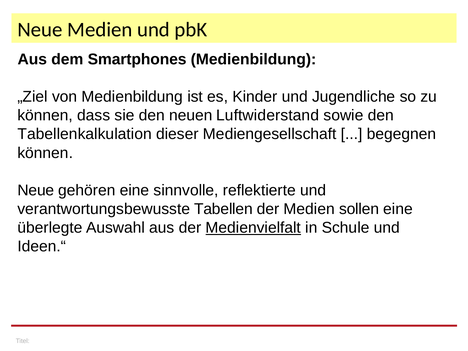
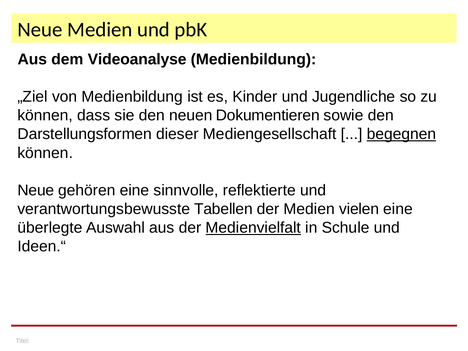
Smartphones: Smartphones -> Videoanalyse (137, 59)
Luftwiderstand: Luftwiderstand -> Dokumentieren (268, 115)
Tabellenkalkulation: Tabellenkalkulation -> Darstellungsformen (85, 134)
begegnen underline: none -> present (401, 134)
sollen: sollen -> vielen (359, 209)
